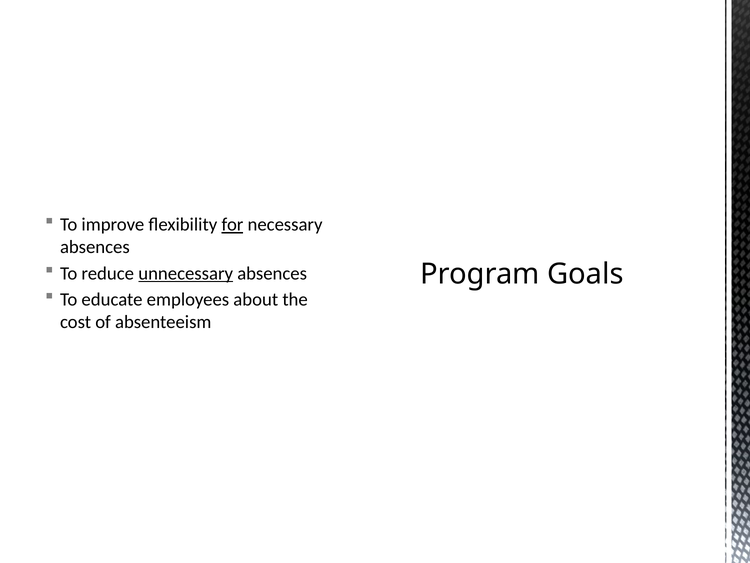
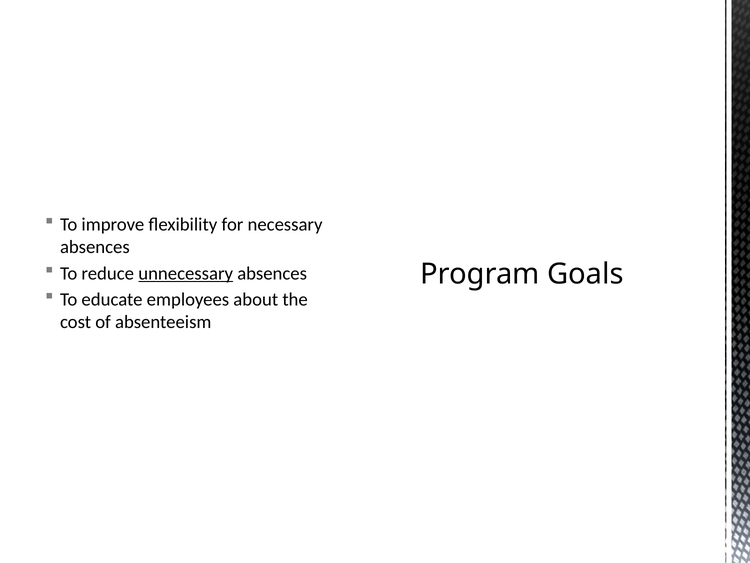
for underline: present -> none (232, 224)
